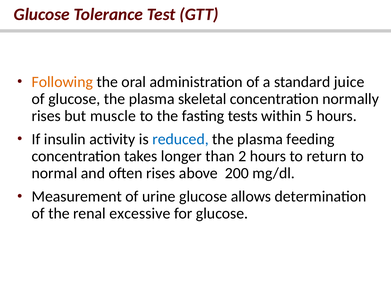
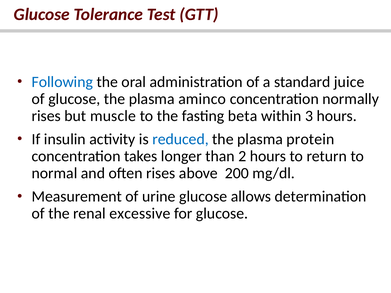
Following colour: orange -> blue (62, 82)
skeletal: skeletal -> aminco (202, 99)
tests: tests -> beta (243, 116)
5: 5 -> 3 (309, 116)
feeding: feeding -> protein (310, 139)
